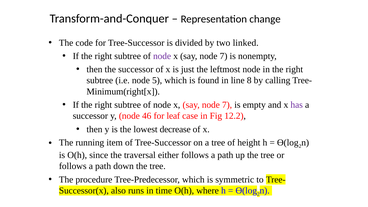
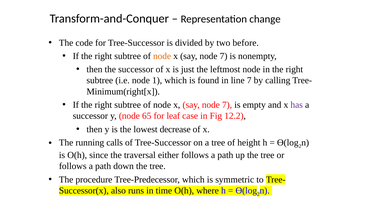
linked: linked -> before (246, 43)
node colour: purple -> orange (162, 56)
5: 5 -> 1 (157, 80)
line 8: 8 -> 7 (249, 80)
46: 46 -> 65 (147, 116)
item: item -> calls (115, 143)
